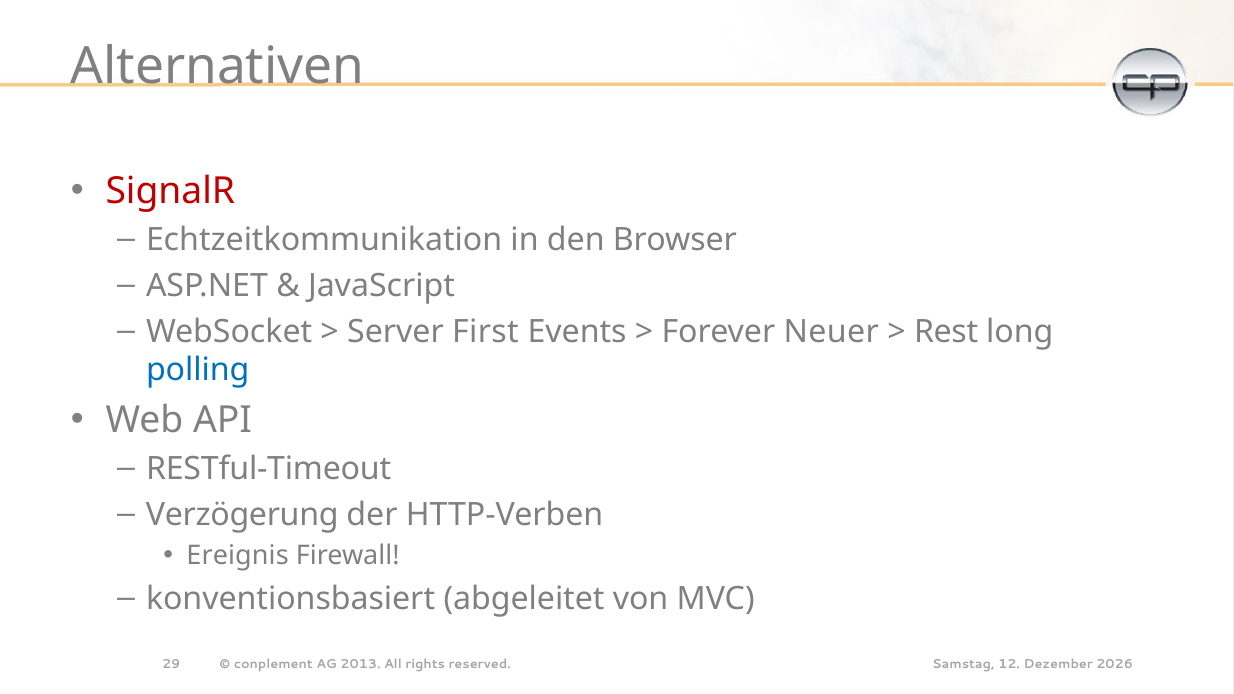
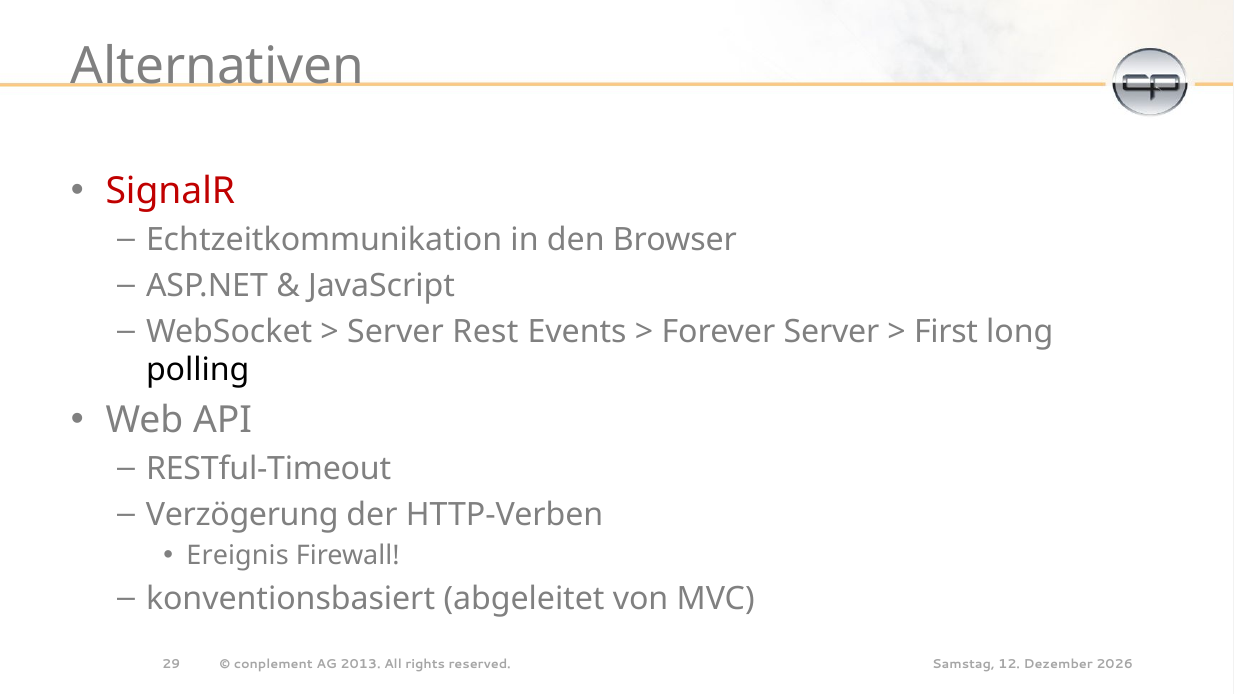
First: First -> Rest (486, 332)
Forever Neuer: Neuer -> Server (832, 332)
Rest: Rest -> First (946, 332)
polling colour: blue -> black (198, 370)
